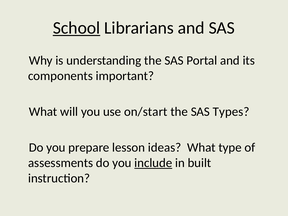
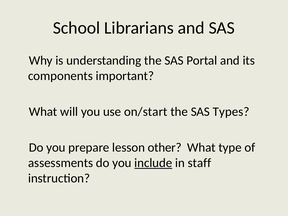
School underline: present -> none (77, 28)
ideas: ideas -> other (165, 147)
built: built -> staff (199, 163)
